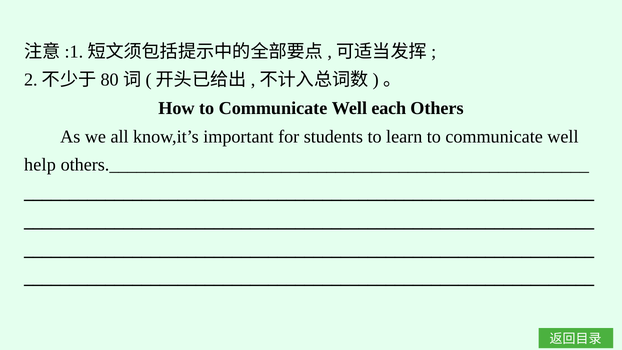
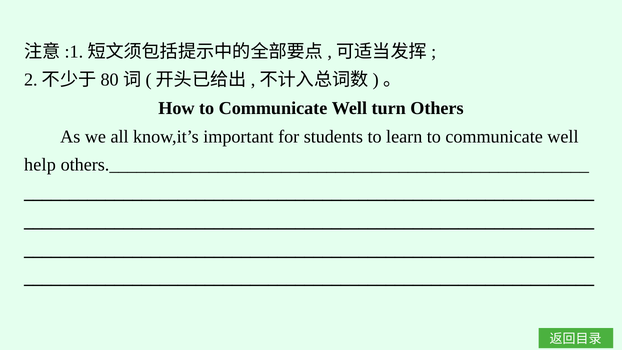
each: each -> turn (389, 108)
